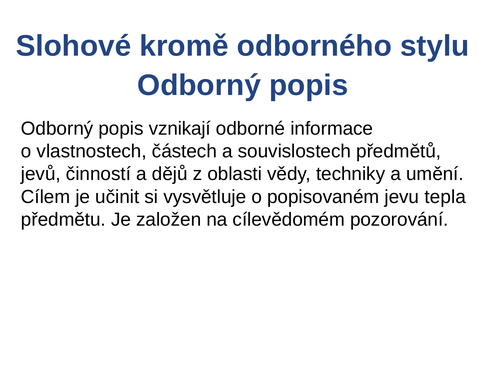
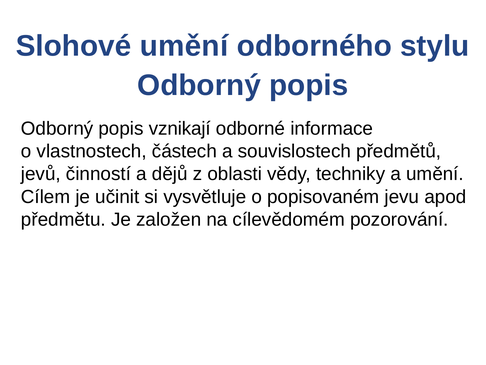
Slohové kromě: kromě -> umění (184, 46)
tepla: tepla -> apod (445, 197)
